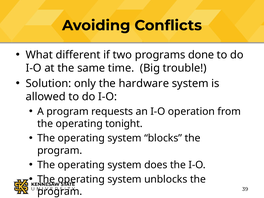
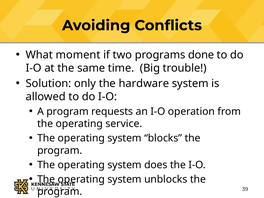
different: different -> moment (78, 55)
tonight: tonight -> service (124, 124)
